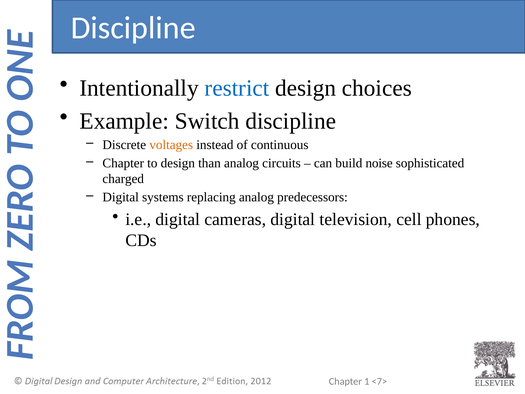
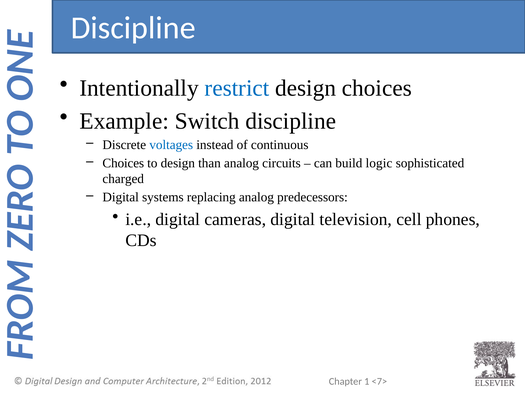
voltages colour: orange -> blue (171, 145)
Chapter: Chapter -> Choices (123, 163)
noise: noise -> logic (379, 163)
